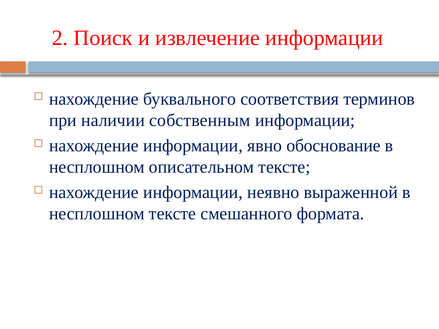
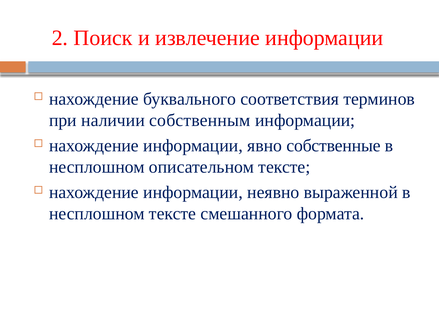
обоснование: обоснование -> собственные (334, 146)
